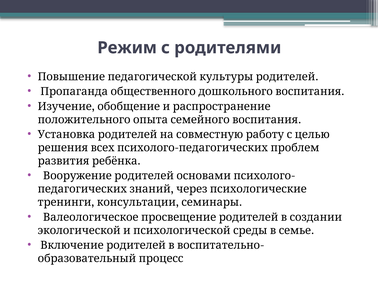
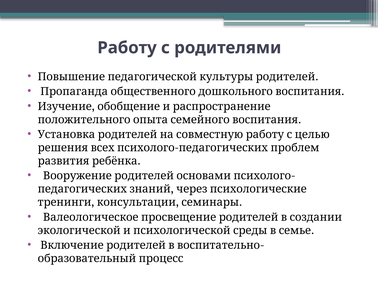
Режим: Режим -> Работу (127, 48)
